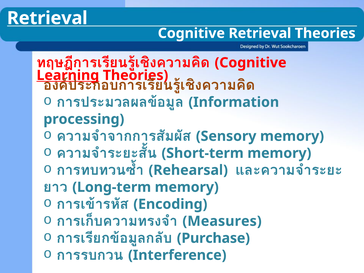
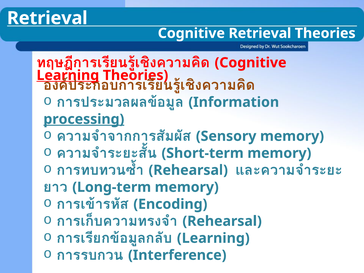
processing underline: none -> present (84, 119)
Measures: Measures -> Rehearsal (222, 221)
Purchase: Purchase -> Learning (213, 238)
